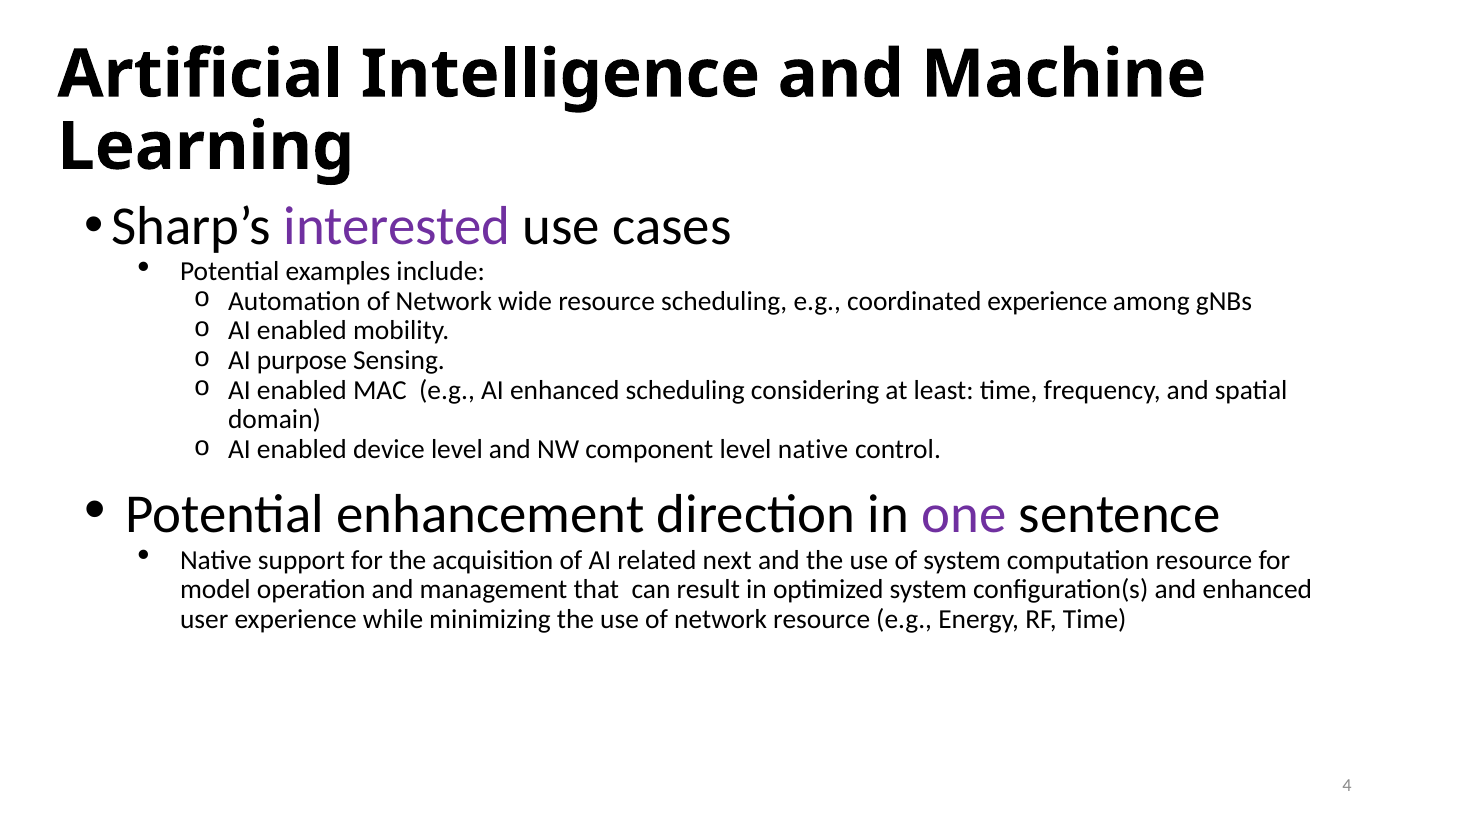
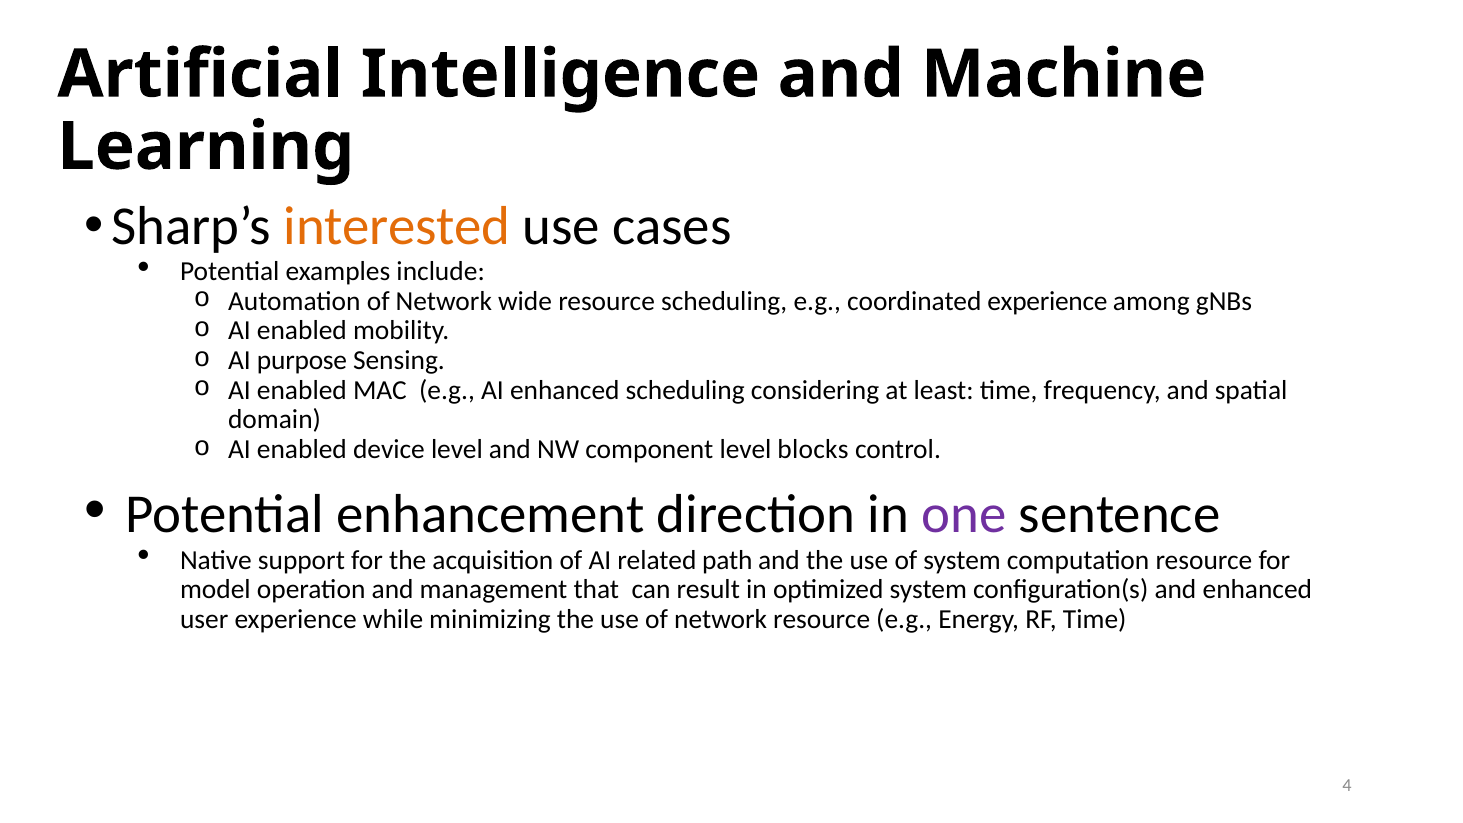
interested colour: purple -> orange (397, 227)
level native: native -> blocks (813, 449)
next: next -> path (727, 560)
